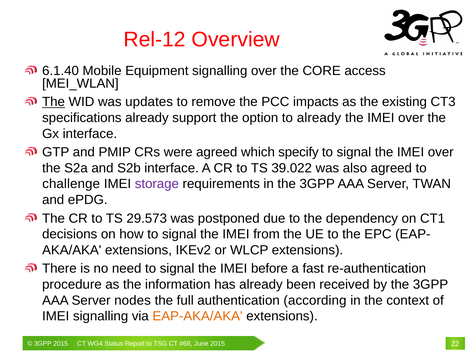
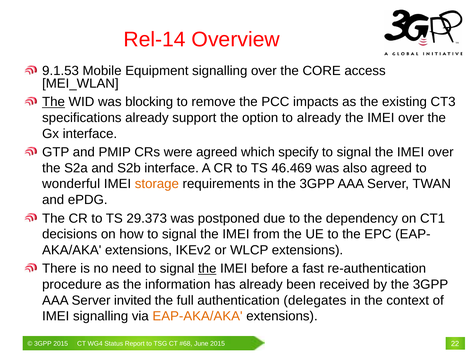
Rel-12: Rel-12 -> Rel-14 (155, 39)
6.1.40: 6.1.40 -> 9.1.53 (61, 71)
updates: updates -> blocking (149, 102)
39.022: 39.022 -> 46.469 (292, 168)
challenge: challenge -> wonderful (71, 184)
storage colour: purple -> orange (157, 184)
29.573: 29.573 -> 29.373 (147, 218)
the underline: none -> present (207, 269)
nodes: nodes -> invited (133, 300)
according: according -> delegates (315, 300)
